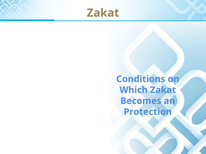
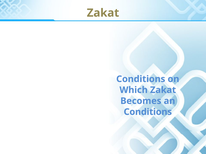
Protection: Protection -> Conditions (148, 112)
